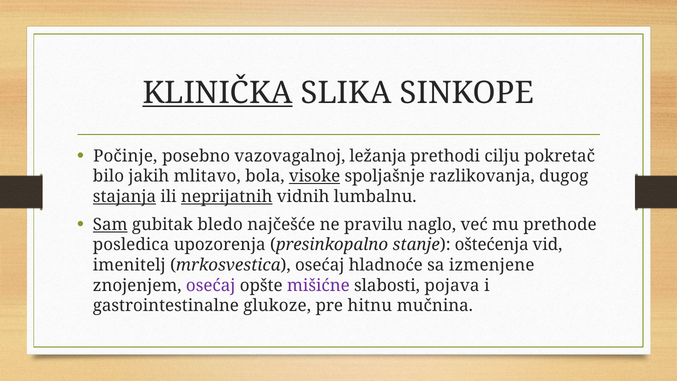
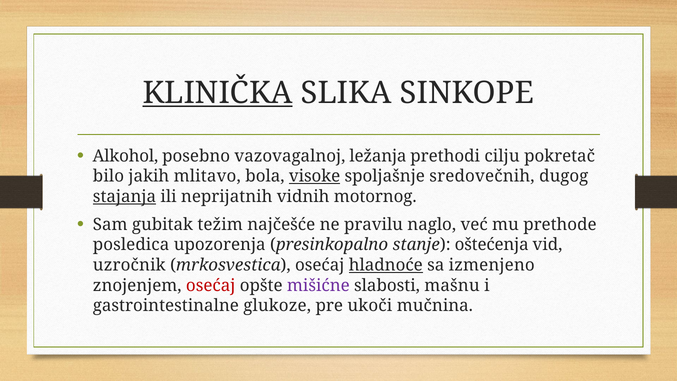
Počinje: Počinje -> Alkohol (125, 156)
razlikovanja: razlikovanja -> sredovečnih (482, 176)
neprijatnih underline: present -> none (227, 196)
lumbalnu: lumbalnu -> motornog (375, 196)
Sam underline: present -> none (110, 224)
bledo: bledo -> težim (220, 224)
imenitelj: imenitelj -> uzročnik (129, 265)
hladnoće underline: none -> present (386, 265)
izmenjene: izmenjene -> izmenjeno (492, 265)
osećaj colour: purple -> red (211, 285)
pojava: pojava -> mašnu (452, 285)
hitnu: hitnu -> ukoči (370, 306)
